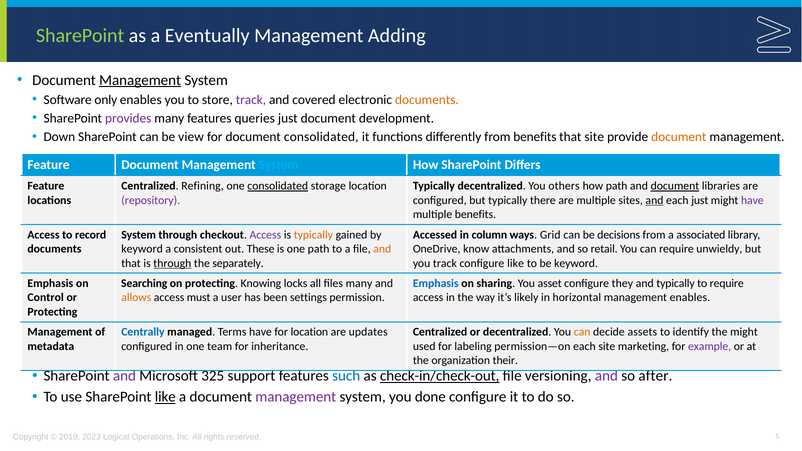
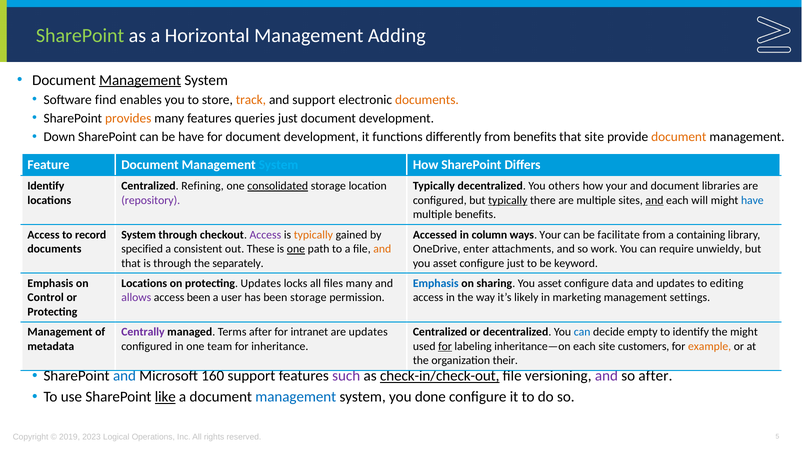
Eventually: Eventually -> Horizontal (207, 36)
only: only -> find (106, 100)
track colour: purple -> orange (251, 100)
and covered: covered -> support (314, 100)
provides colour: purple -> orange (128, 118)
be view: view -> have (191, 137)
for document consolidated: consolidated -> development (321, 137)
Feature: Feature -> Identify (46, 186)
how path: path -> your (617, 186)
document underline: present -> none (675, 186)
typically underline: none -> present (508, 200)
each just: just -> will (700, 200)
have colour: purple -> blue (752, 200)
ways Grid: Grid -> Your (550, 235)
decisions: decisions -> facilitate (619, 235)
associated: associated -> containing (701, 235)
keyword: keyword -> specified (142, 249)
one underline: none -> present (296, 249)
know: know -> enter (476, 249)
retail: retail -> work (604, 249)
through underline: present -> none (172, 263)
track: track -> asset (445, 263)
configure like: like -> just (516, 263)
Searching: Searching -> Locations (144, 283)
protecting Knowing: Knowing -> Updates (261, 283)
they: they -> data (622, 283)
and typically: typically -> updates (675, 283)
to require: require -> editing (727, 283)
allows colour: orange -> purple (136, 298)
access must: must -> been (199, 298)
been settings: settings -> storage (308, 298)
horizontal: horizontal -> marketing (577, 298)
management enables: enables -> settings (690, 298)
Centrally colour: blue -> purple (143, 332)
Terms have: have -> after (260, 332)
for location: location -> intranet (309, 332)
can colour: orange -> blue (582, 332)
assets: assets -> empty (642, 332)
for underline: none -> present (445, 346)
permission—on: permission—on -> inheritance—on (532, 346)
marketing: marketing -> customers (644, 346)
example colour: purple -> orange (710, 346)
and colour: purple -> blue (124, 376)
325: 325 -> 160 (213, 376)
such colour: blue -> purple (346, 376)
management colour: purple -> blue (296, 397)
